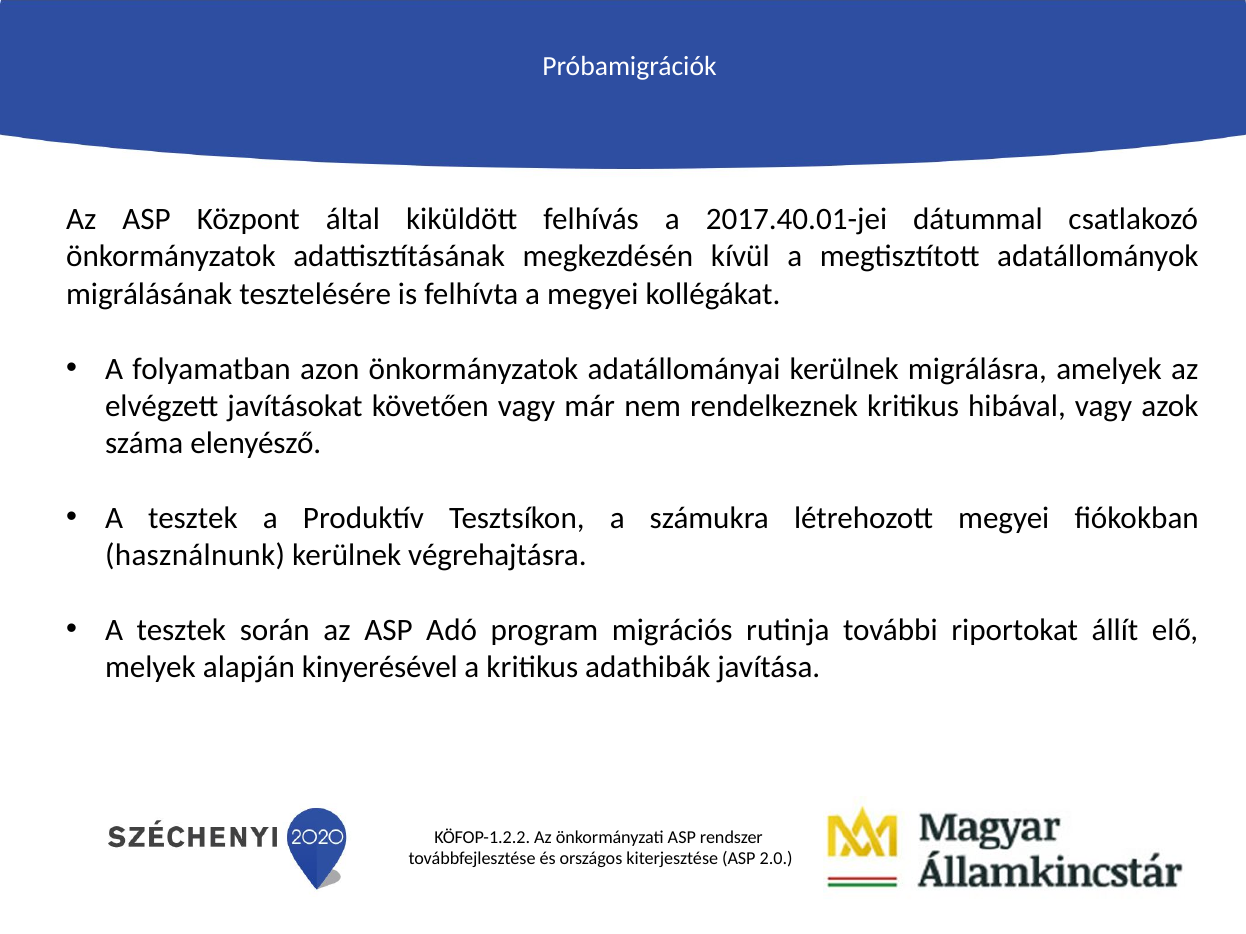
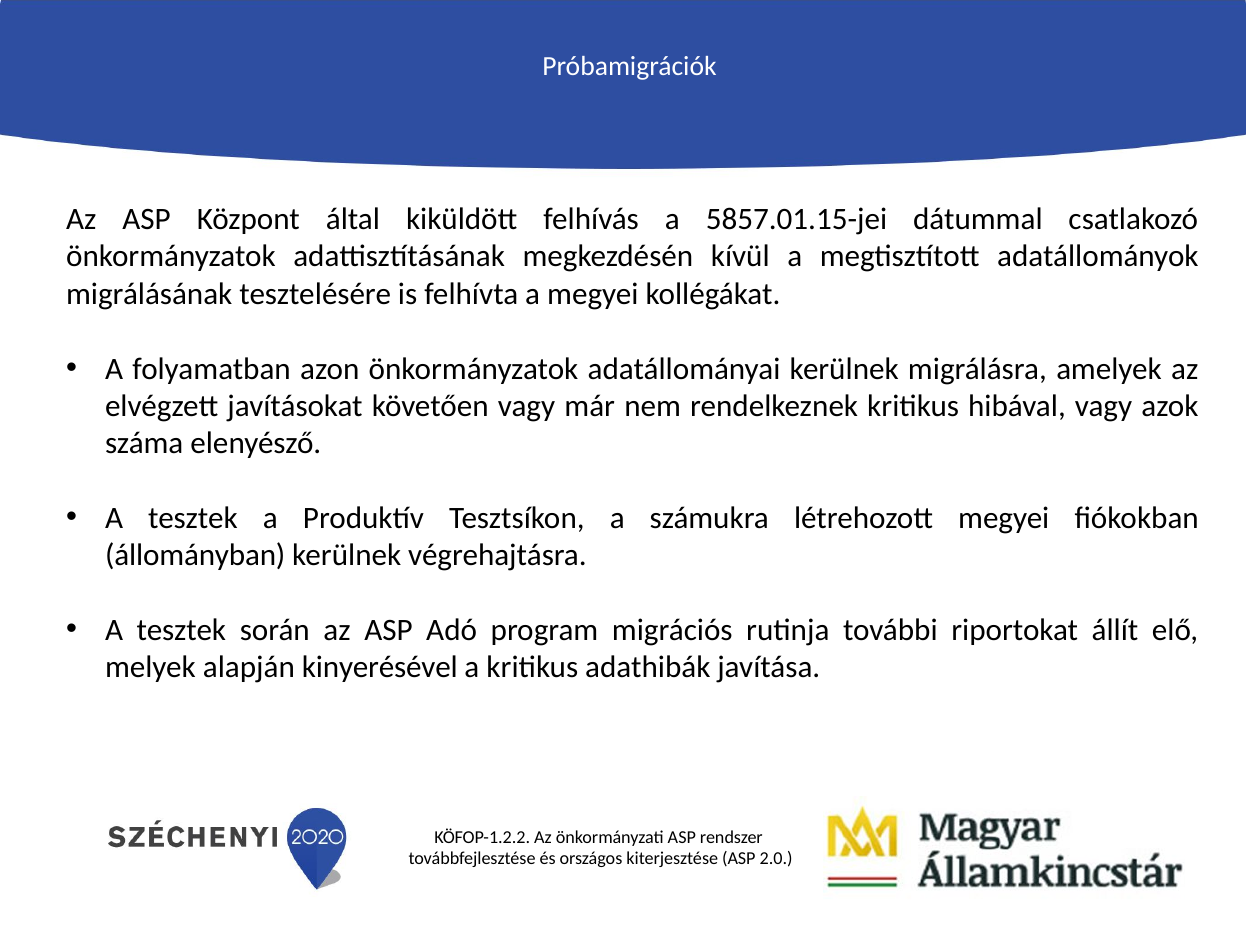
2017.40.01-jei: 2017.40.01-jei -> 5857.01.15-jei (797, 219)
használnunk: használnunk -> állományban (195, 556)
